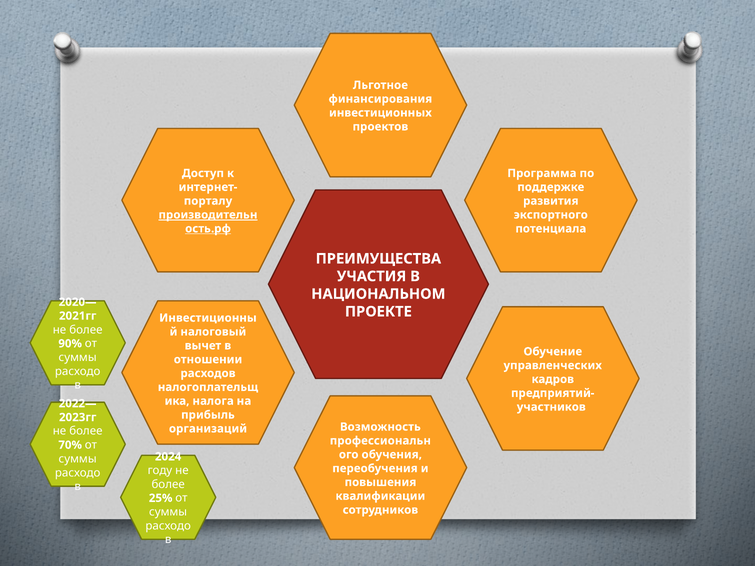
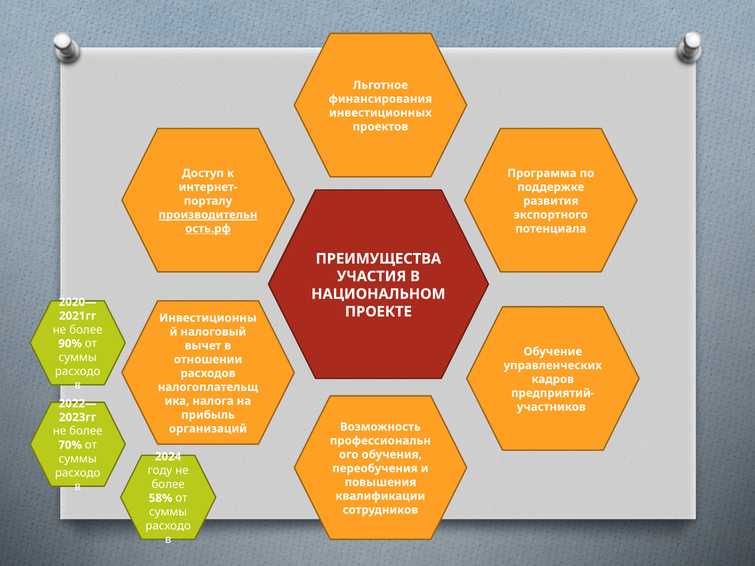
25%: 25% -> 58% (161, 498)
